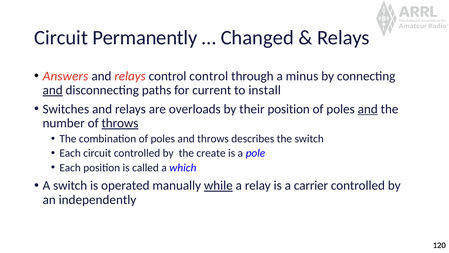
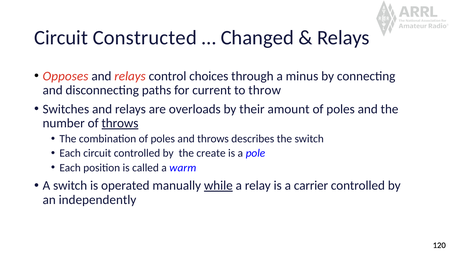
Permanently: Permanently -> Constructed (145, 38)
Answers: Answers -> Opposes (66, 76)
control control: control -> choices (209, 76)
and underline: present -> none (53, 90)
install: install -> throw (265, 90)
their position: position -> amount (289, 109)
and underline: present -> none (368, 109)
which: which -> warm (183, 167)
